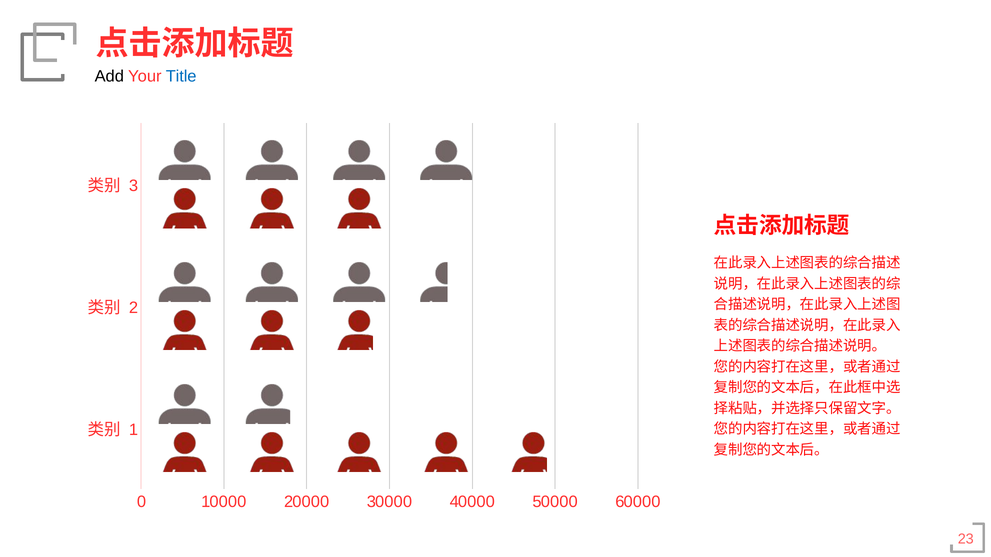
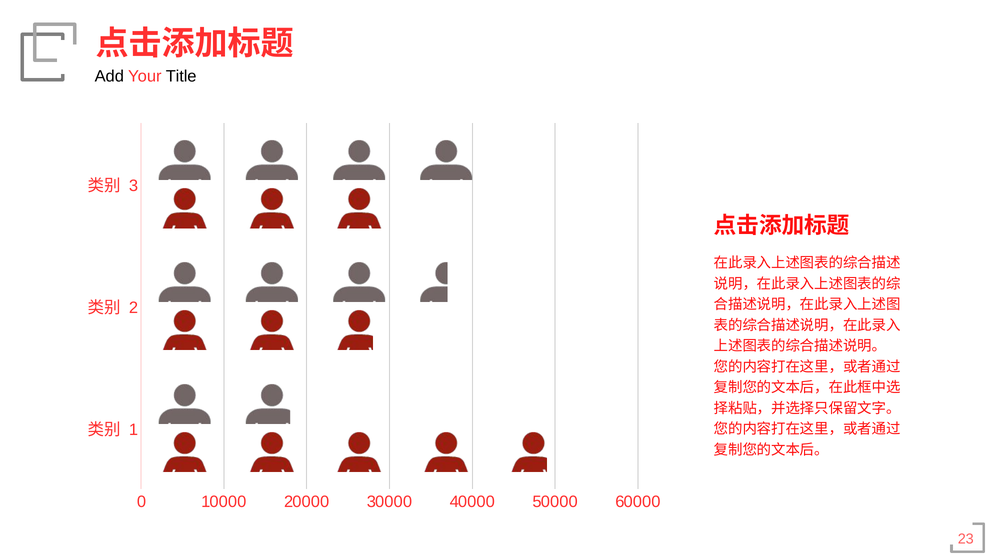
Title colour: blue -> black (181, 76)
